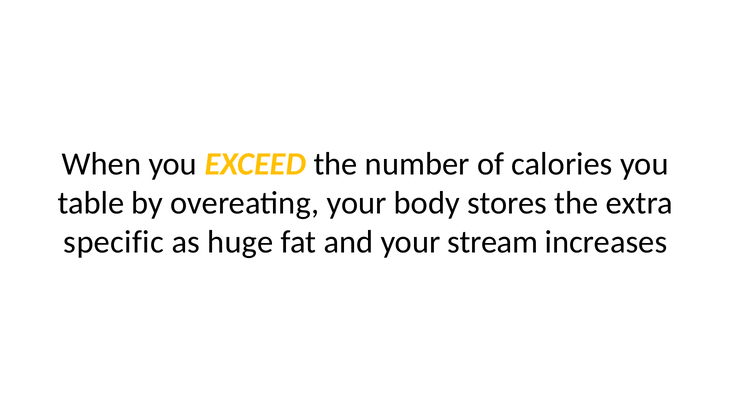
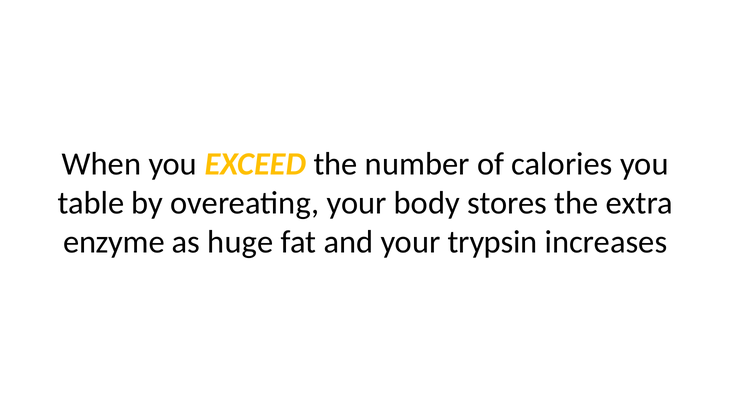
specific: specific -> enzyme (114, 242)
stream: stream -> trypsin (493, 242)
